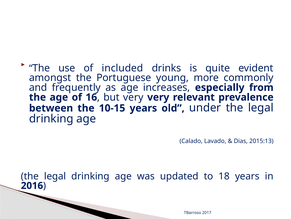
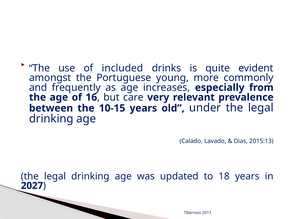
but very: very -> care (133, 97)
2016: 2016 -> 2027 (32, 185)
